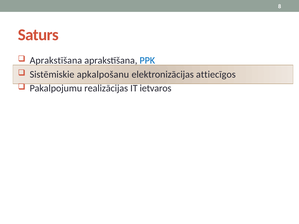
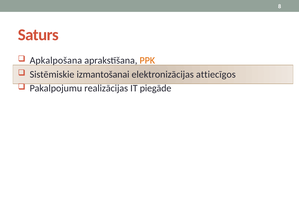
Aprakstīšana: Aprakstīšana -> Apkalpošana (56, 61)
PPK colour: blue -> orange (147, 61)
apkalpošanu: apkalpošanu -> izmantošanai (103, 74)
ietvaros: ietvaros -> piegāde (156, 88)
